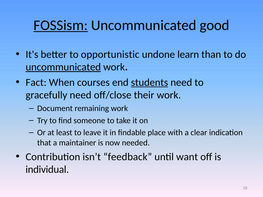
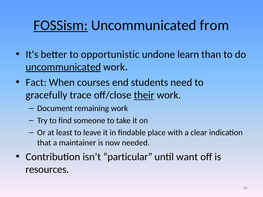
good: good -> from (214, 25)
students underline: present -> none (150, 82)
gracefully need: need -> trace (81, 95)
their underline: none -> present (144, 95)
feedback: feedback -> particular (128, 157)
individual: individual -> resources (47, 170)
